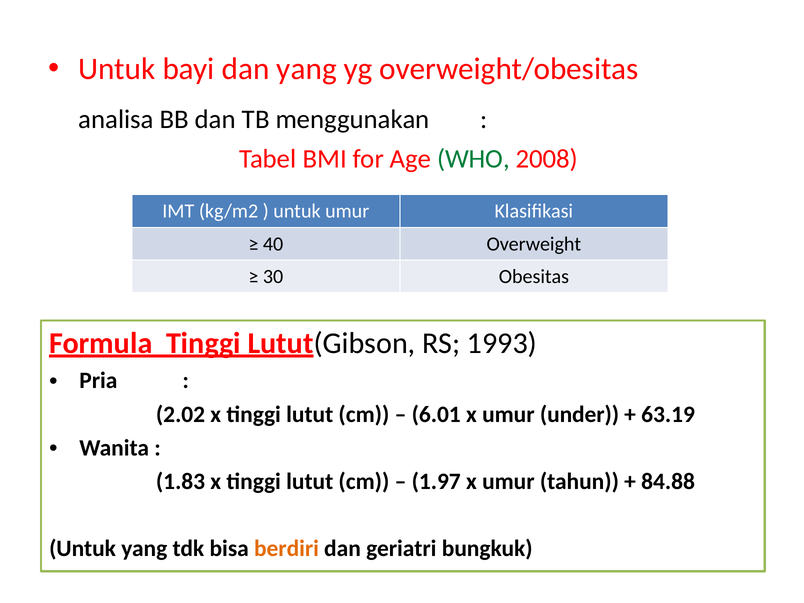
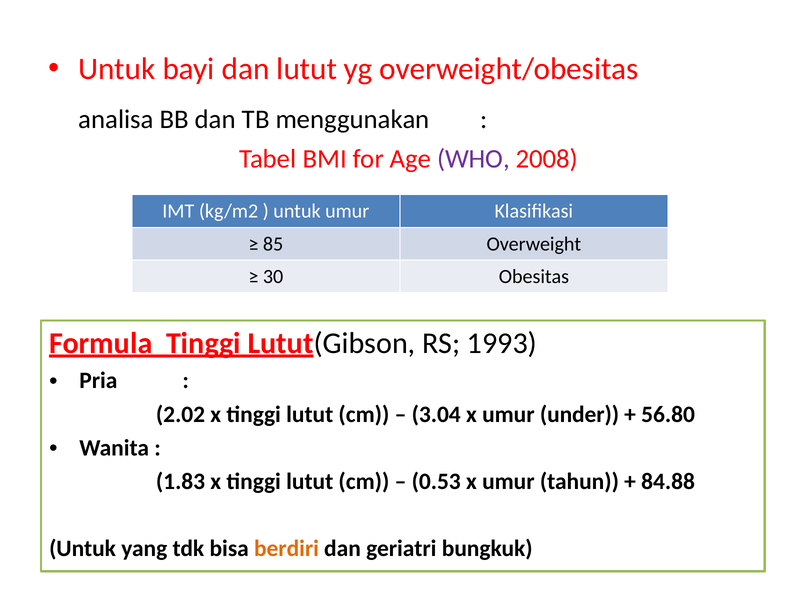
dan yang: yang -> lutut (307, 69)
WHO colour: green -> purple (473, 159)
40: 40 -> 85 (273, 244)
6.01: 6.01 -> 3.04 (436, 414)
63.19: 63.19 -> 56.80 (668, 414)
1.97: 1.97 -> 0.53 (436, 481)
